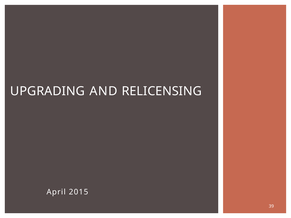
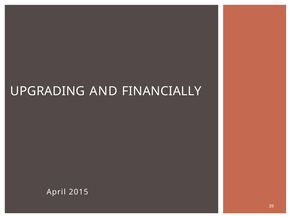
RELICENSING: RELICENSING -> FINANCIALLY (162, 91)
